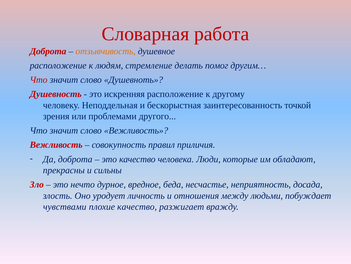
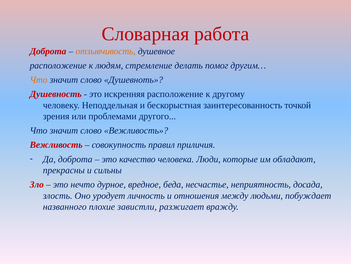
Что colour: red -> orange (39, 80)
чувствами: чувствами -> названного (65, 206)
плохие качество: качество -> завистли (137, 206)
